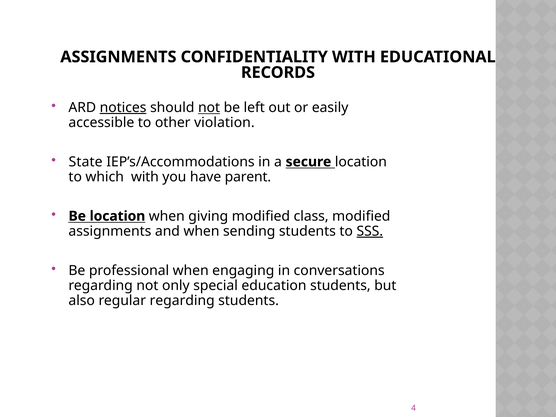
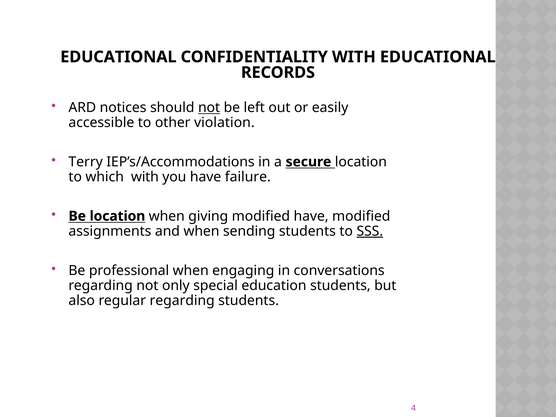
ASSIGNMENTS: ASSIGNMENTS -> EDUCATIONAL (118, 57)
notices underline: present -> none (123, 108)
State: State -> Terry (86, 162)
parent: parent -> failure (248, 177)
modified class: class -> have (311, 216)
